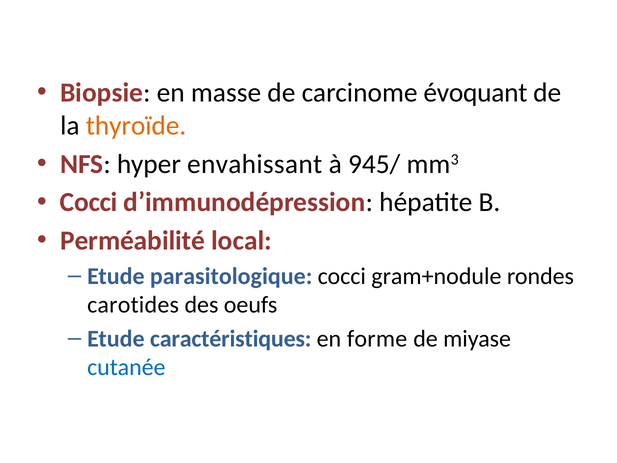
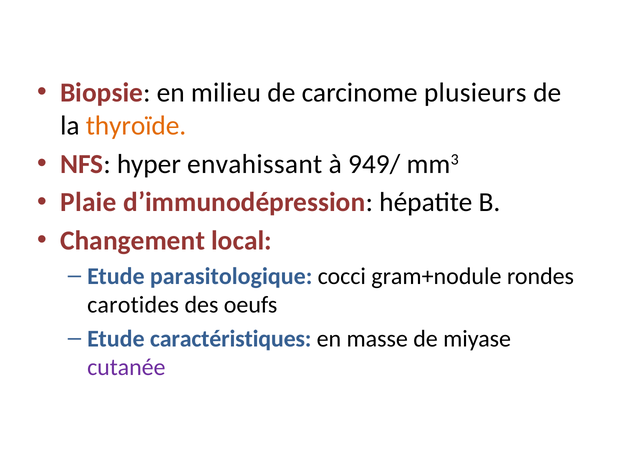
masse: masse -> milieu (226, 93)
évoquant: évoquant -> plusieurs (475, 93)
945/: 945/ -> 949/ (374, 164)
Cocci: Cocci -> Plaie (89, 202)
Perméabilité: Perméabilité -> Changement (133, 241)
forme: forme -> masse (377, 338)
cutanée colour: blue -> purple (126, 367)
